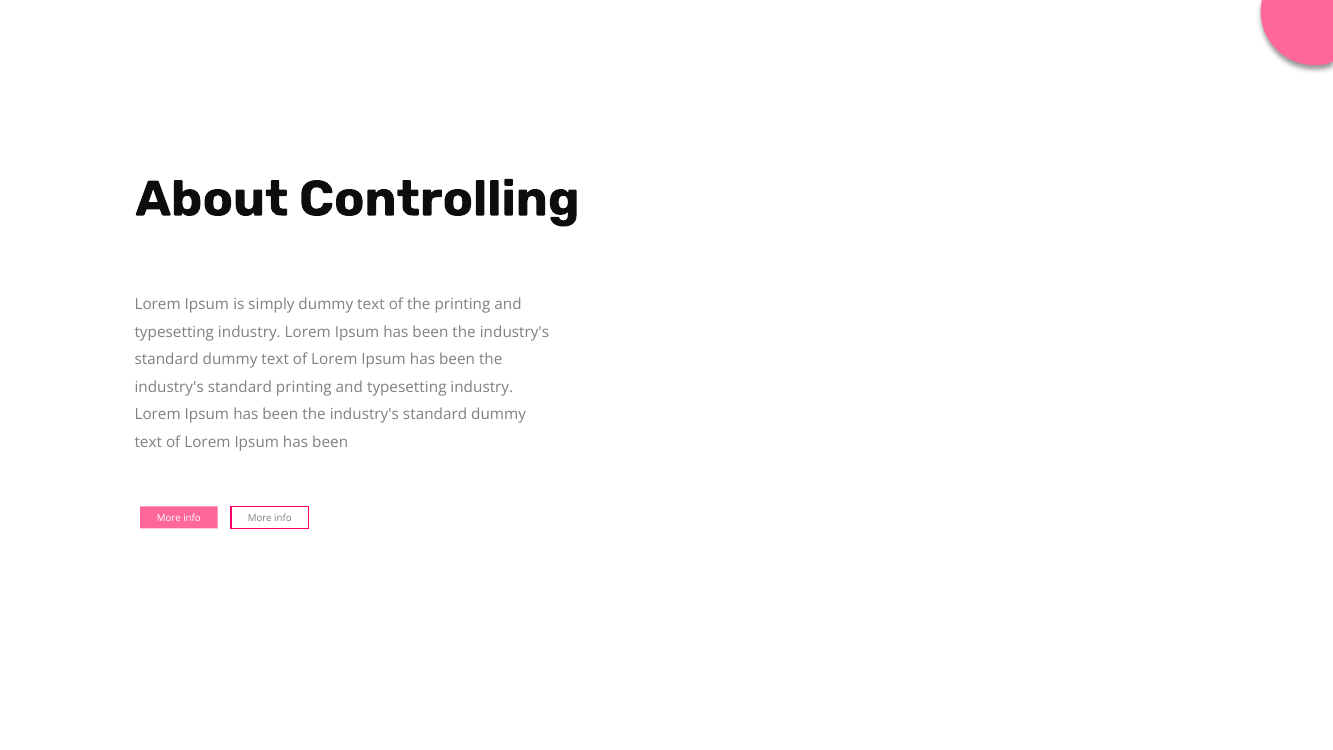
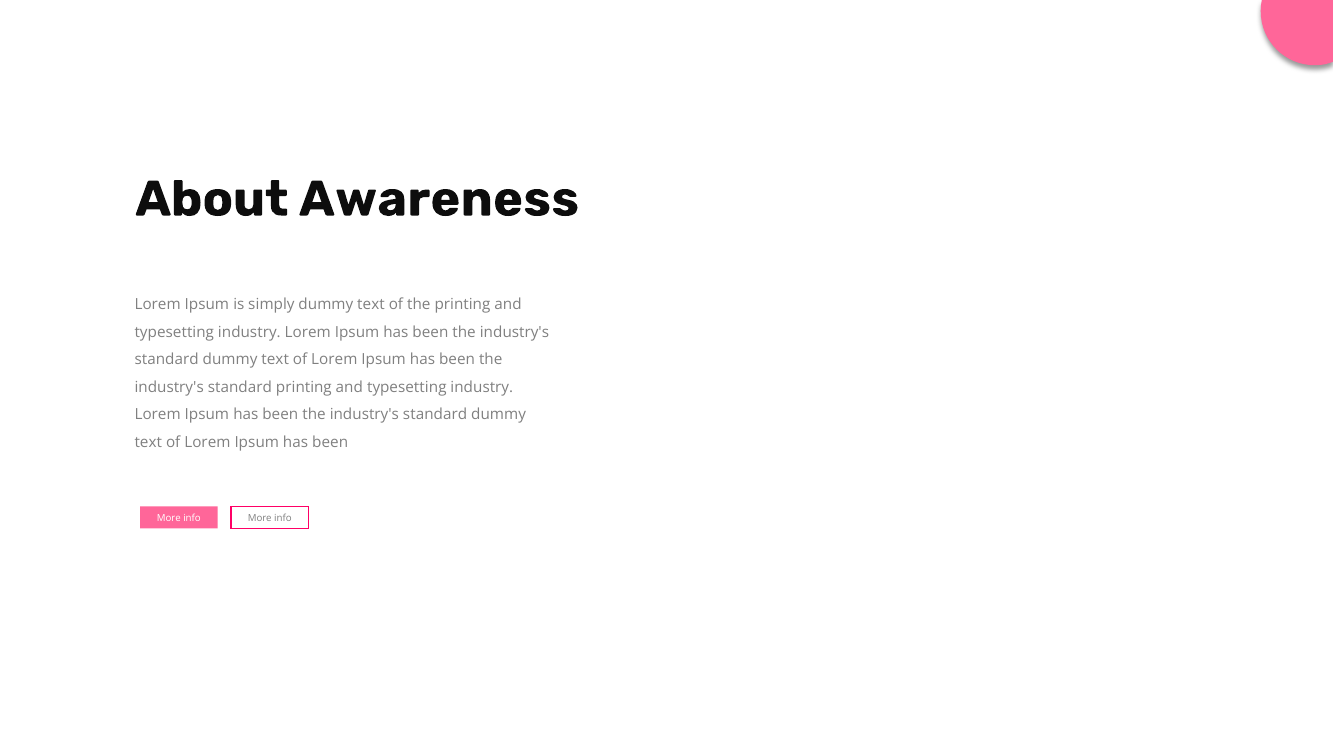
Controlling: Controlling -> Awareness (439, 199)
